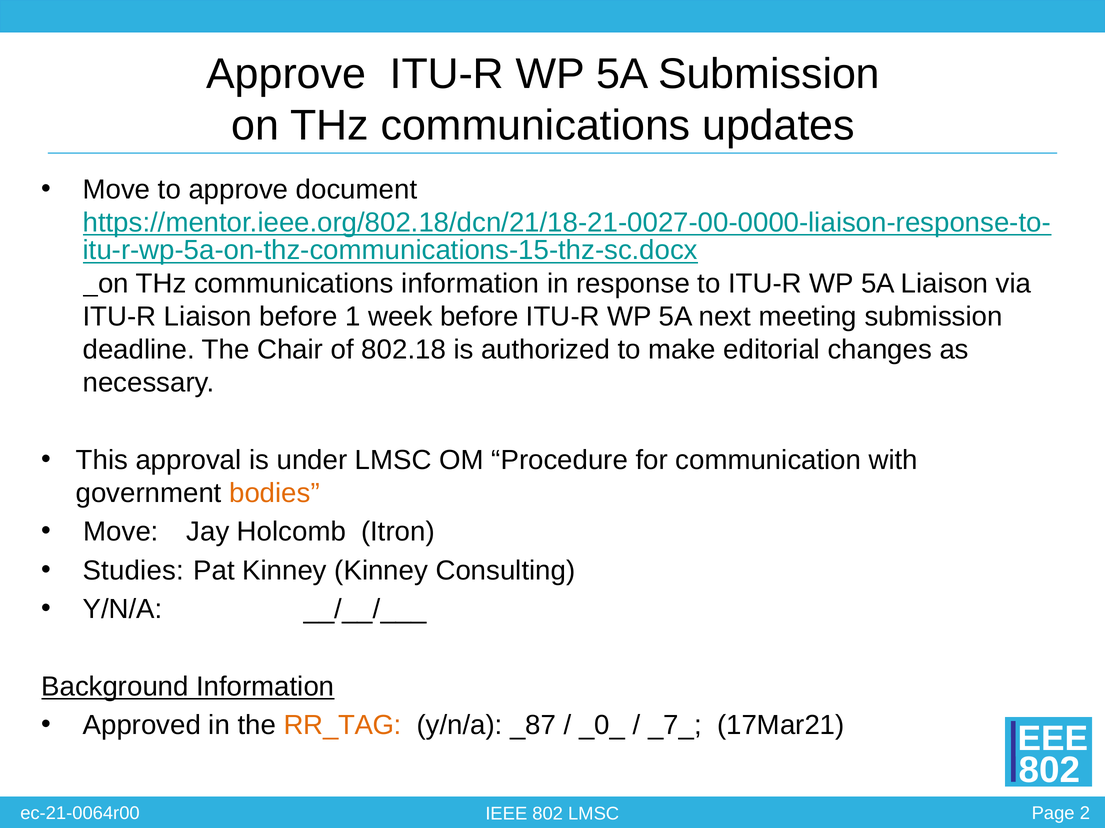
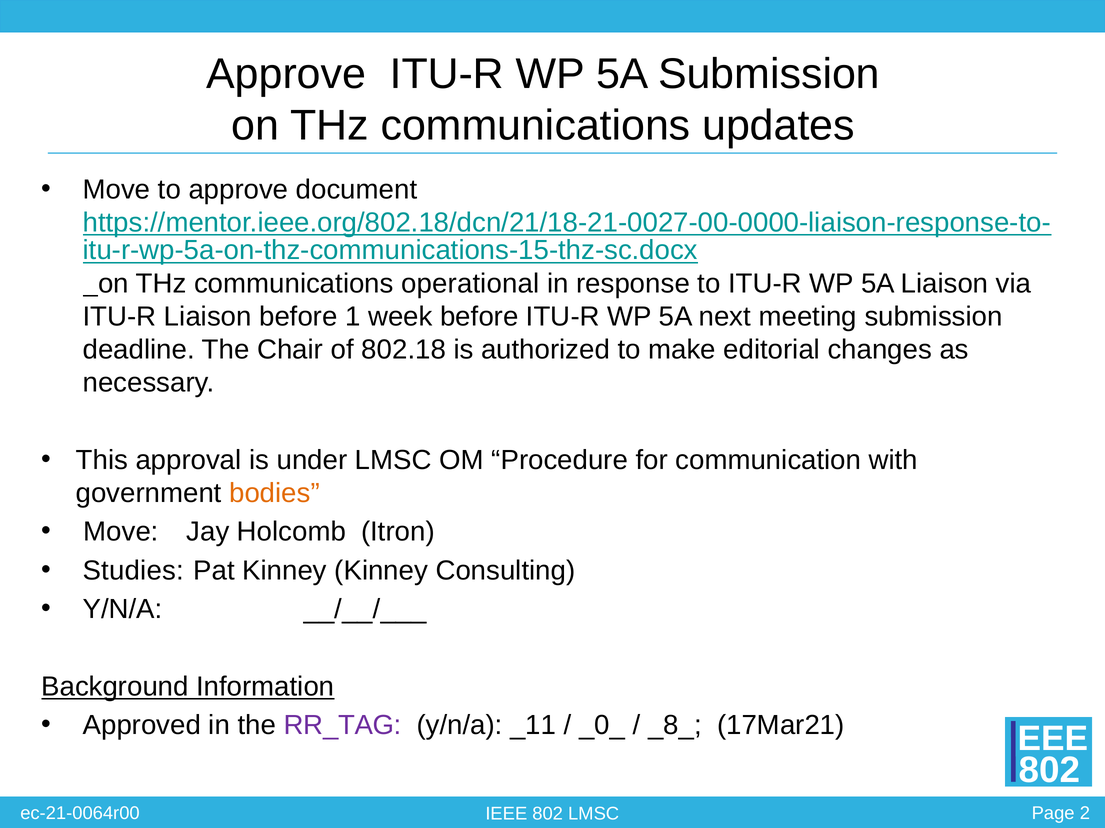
communications information: information -> operational (470, 284)
RR_TAG colour: orange -> purple (343, 726)
_87: _87 -> _11 (533, 726)
_7_: _7_ -> _8_ (675, 726)
